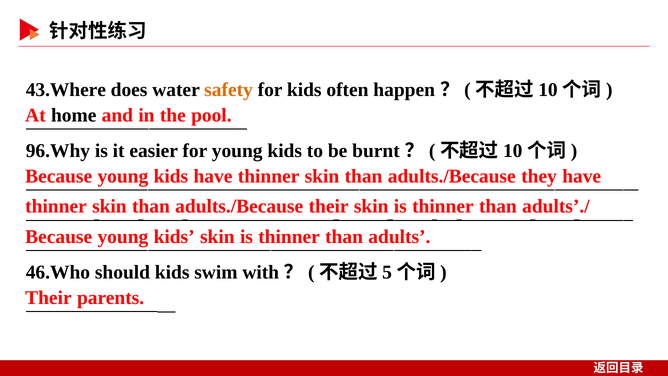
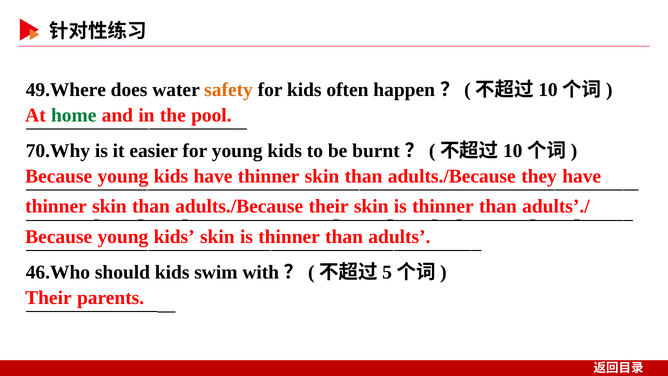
43.Where: 43.Where -> 49.Where (66, 90)
home colour: black -> green (74, 115)
96.Why: 96.Why -> 70.Why (58, 151)
